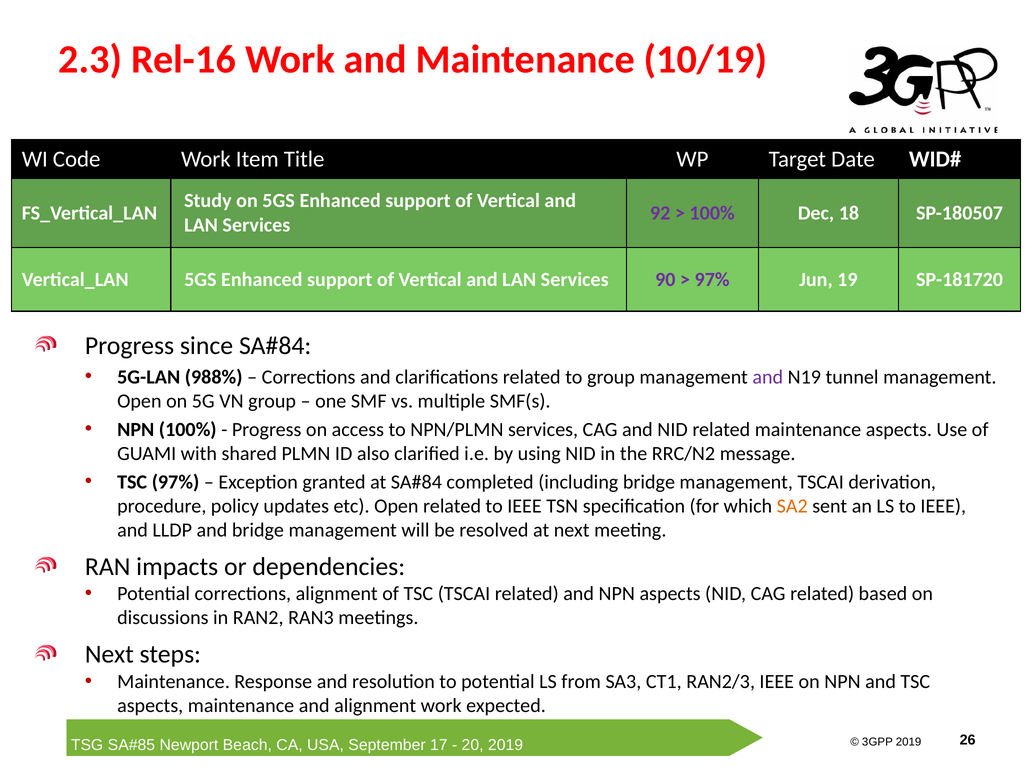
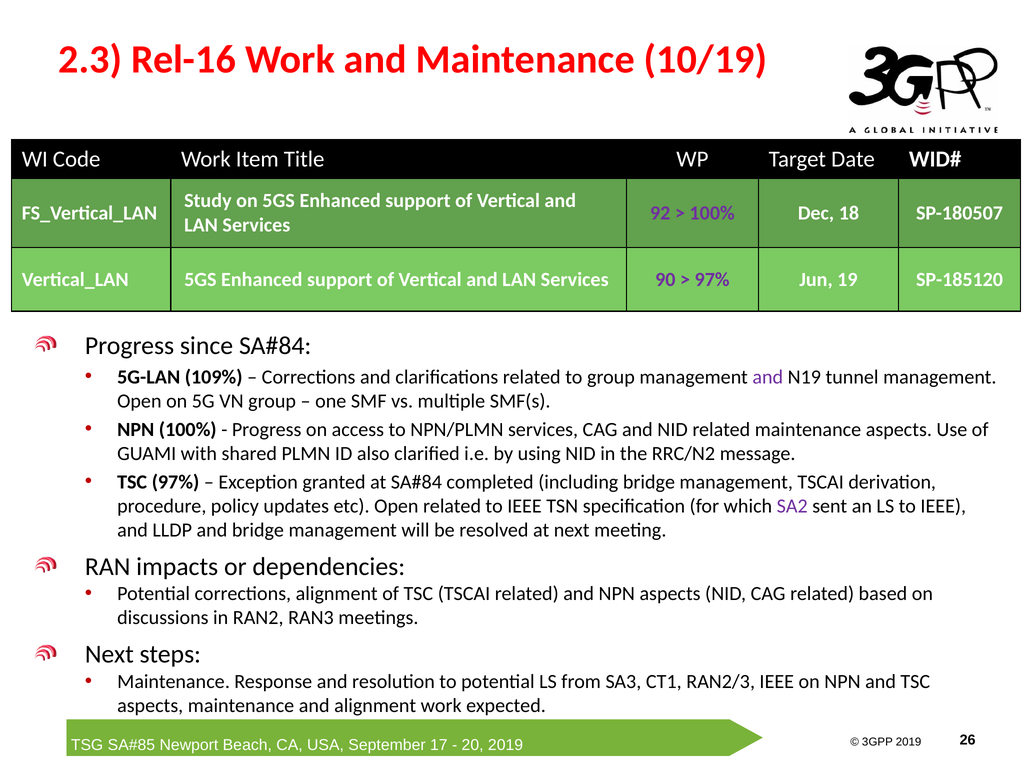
SP-181720: SP-181720 -> SP-185120 (960, 280)
988%: 988% -> 109% (214, 377)
SA2 colour: orange -> purple (792, 506)
